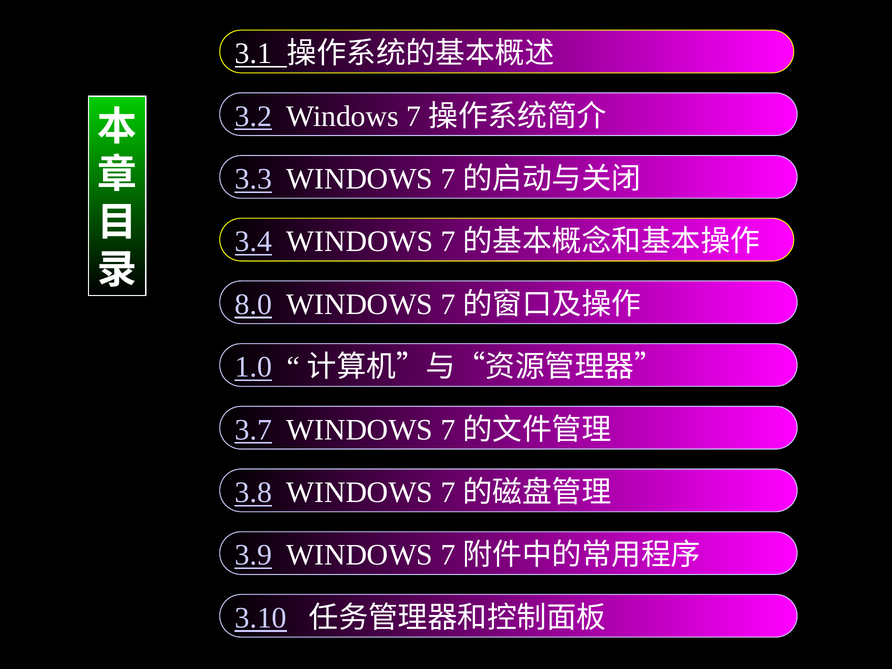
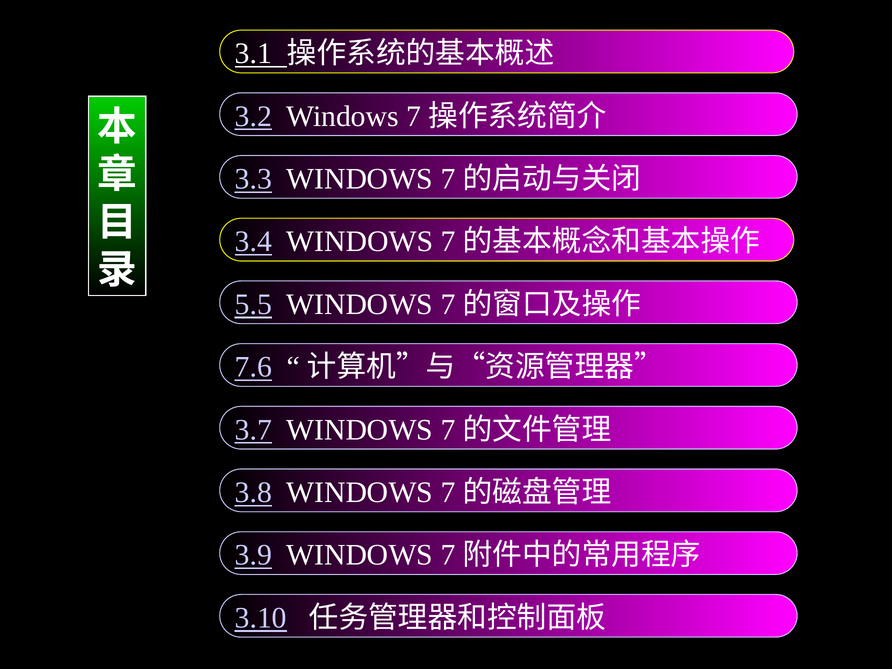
8.0: 8.0 -> 5.5 (253, 304)
1.0: 1.0 -> 7.6 (253, 367)
